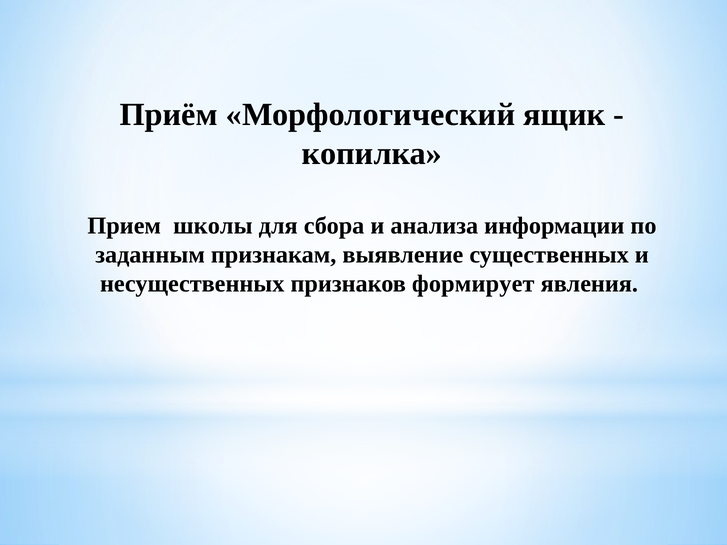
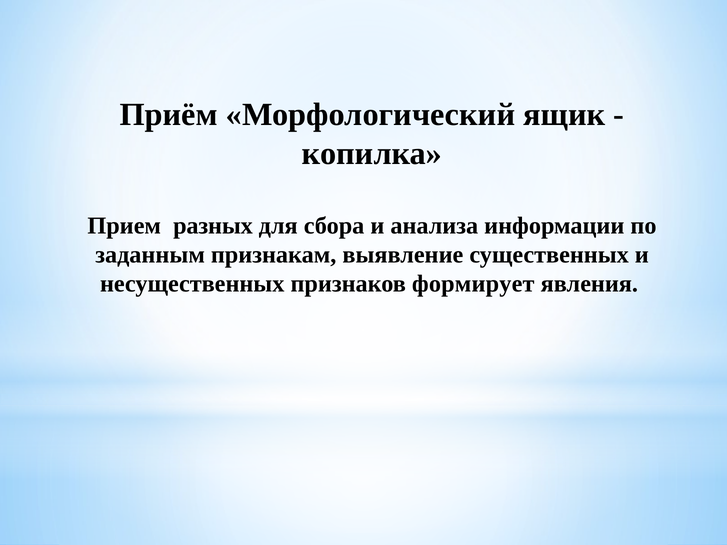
школы: школы -> разных (213, 226)
